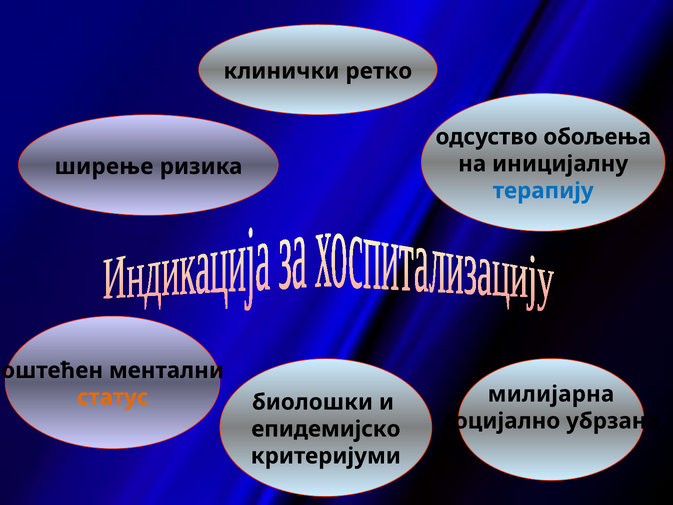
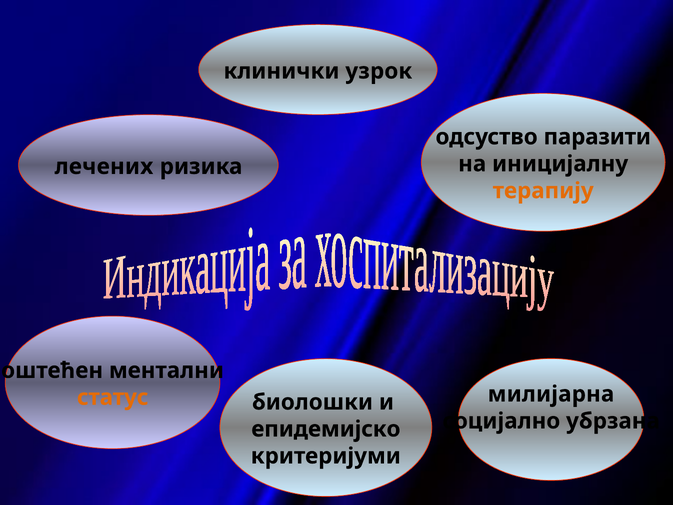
ретко: ретко -> узрок (379, 71)
обољења: обољења -> паразити (597, 137)
ширење: ширење -> лечених (104, 166)
терапију colour: blue -> orange (543, 191)
